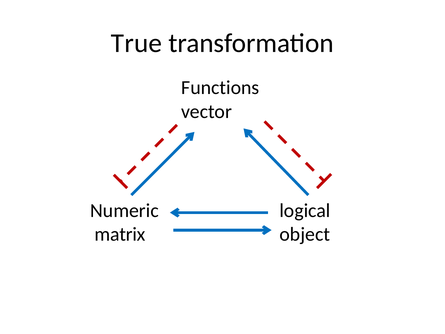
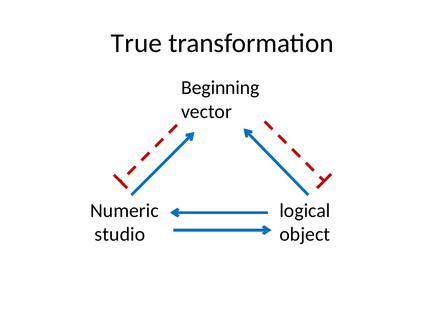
Functions: Functions -> Beginning (220, 88)
matrix: matrix -> studio (120, 234)
